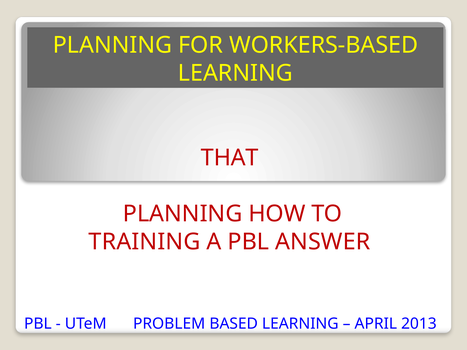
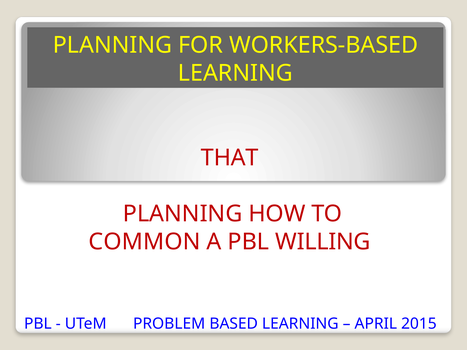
TRAINING: TRAINING -> COMMON (145, 242)
ANSWER: ANSWER -> WILLING (323, 242)
2013: 2013 -> 2015 (419, 324)
